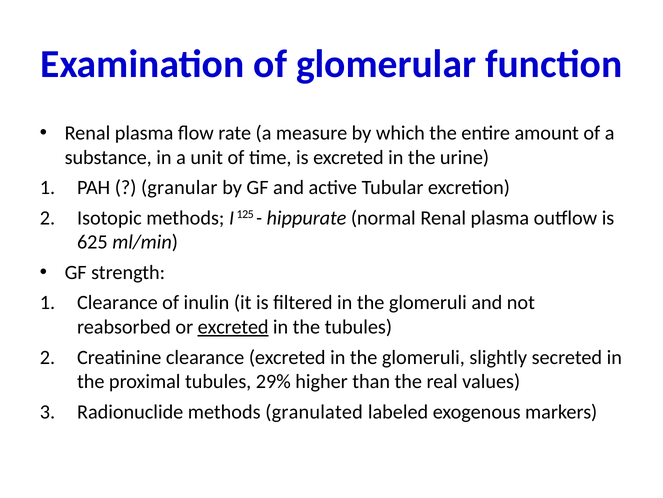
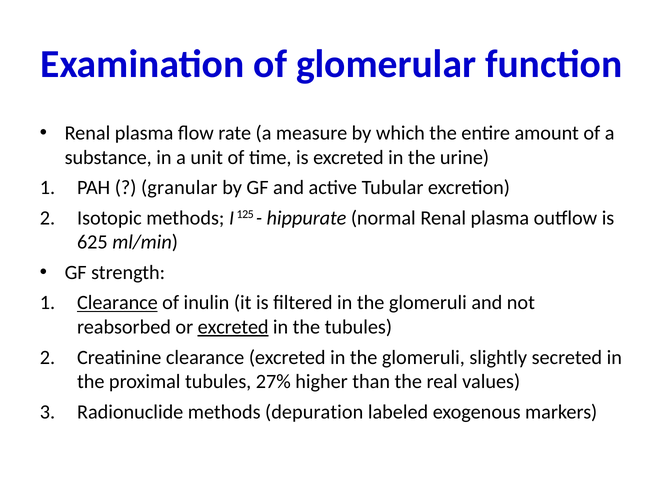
Clearance underline: none -> present (117, 302)
29%: 29% -> 27% (273, 381)
granulated: granulated -> depuration (314, 411)
